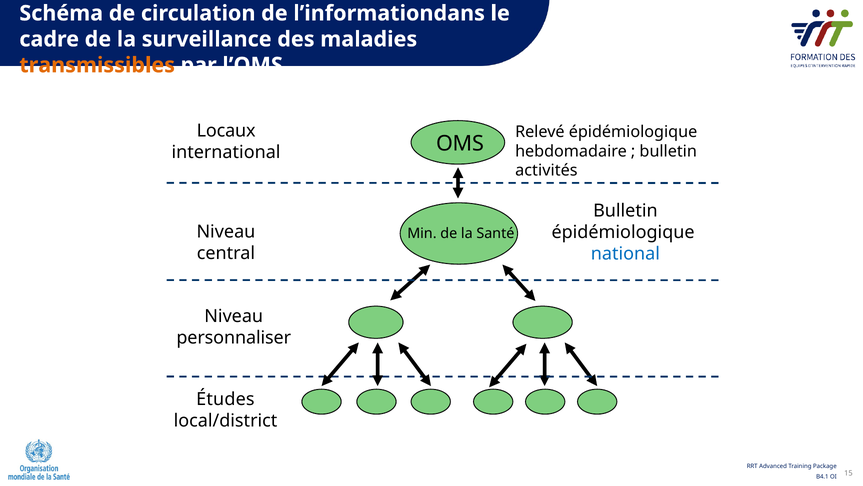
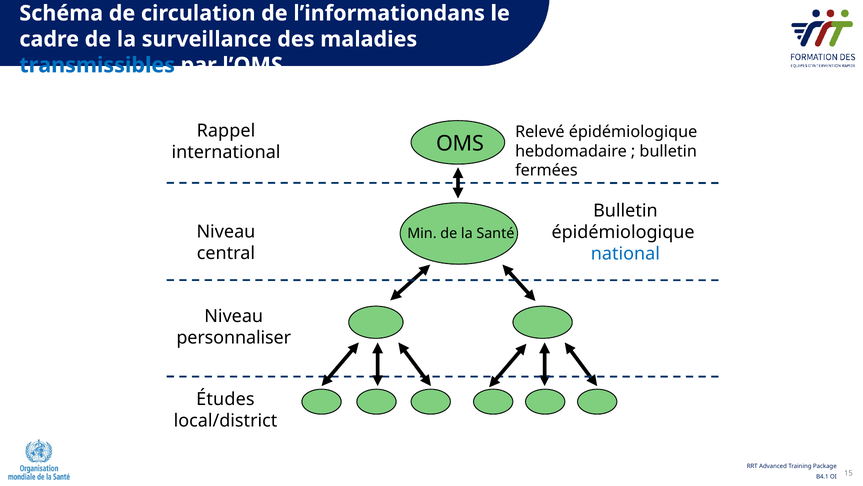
transmissibles colour: orange -> blue (97, 65)
Locaux: Locaux -> Rappel (226, 130)
activités: activités -> fermées (546, 170)
